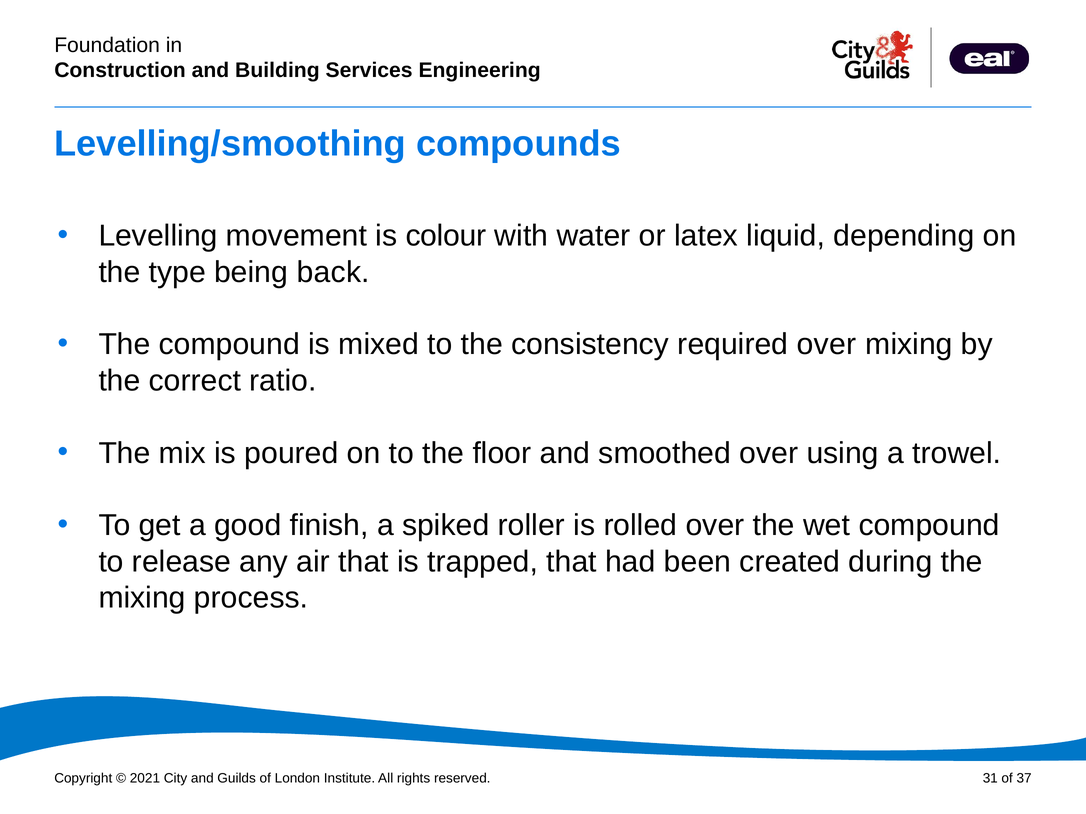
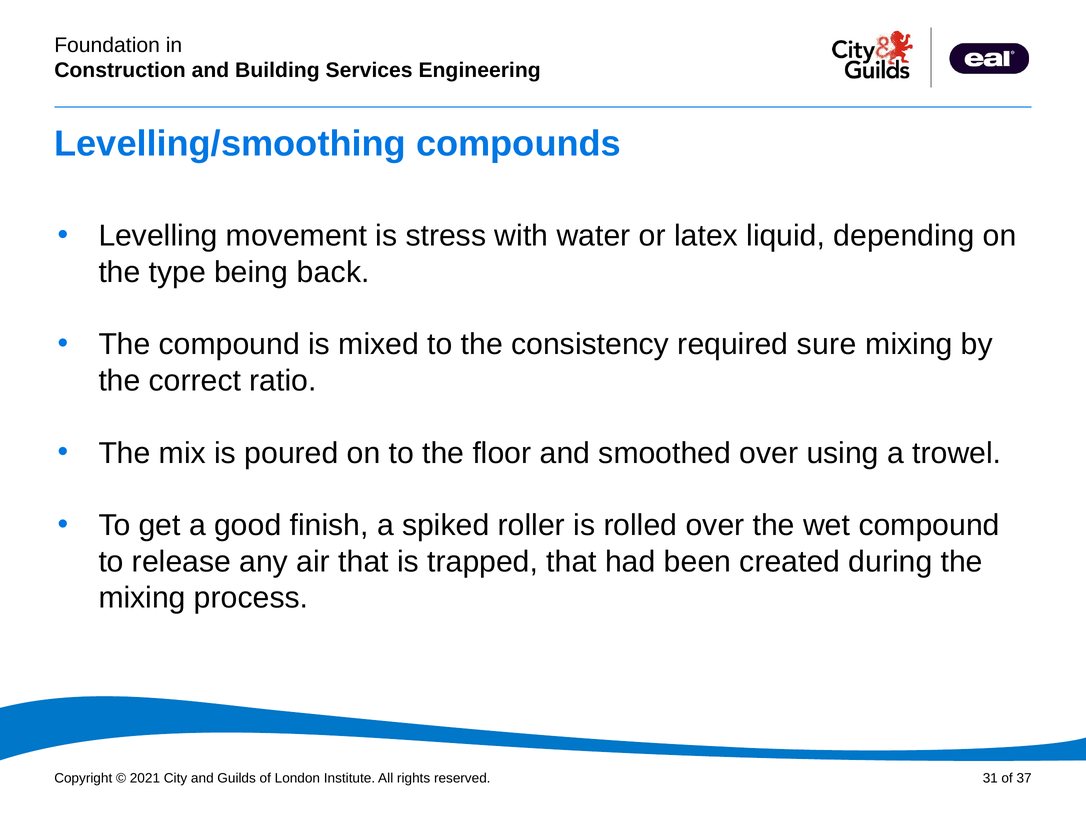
colour: colour -> stress (446, 236)
required over: over -> sure (827, 345)
